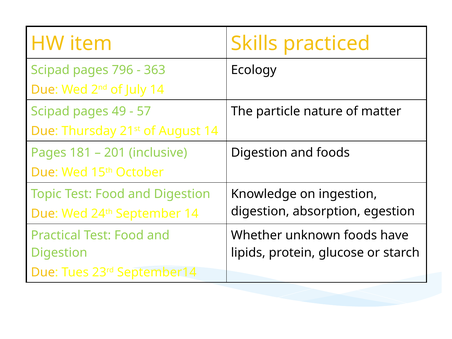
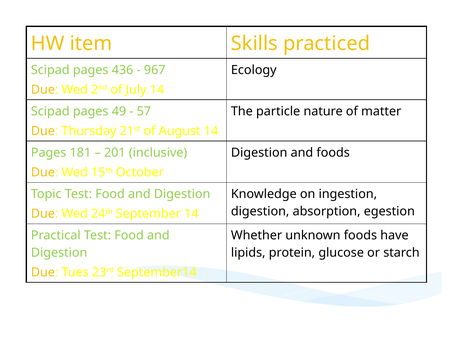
796: 796 -> 436 (123, 70)
363: 363 -> 967 (155, 70)
